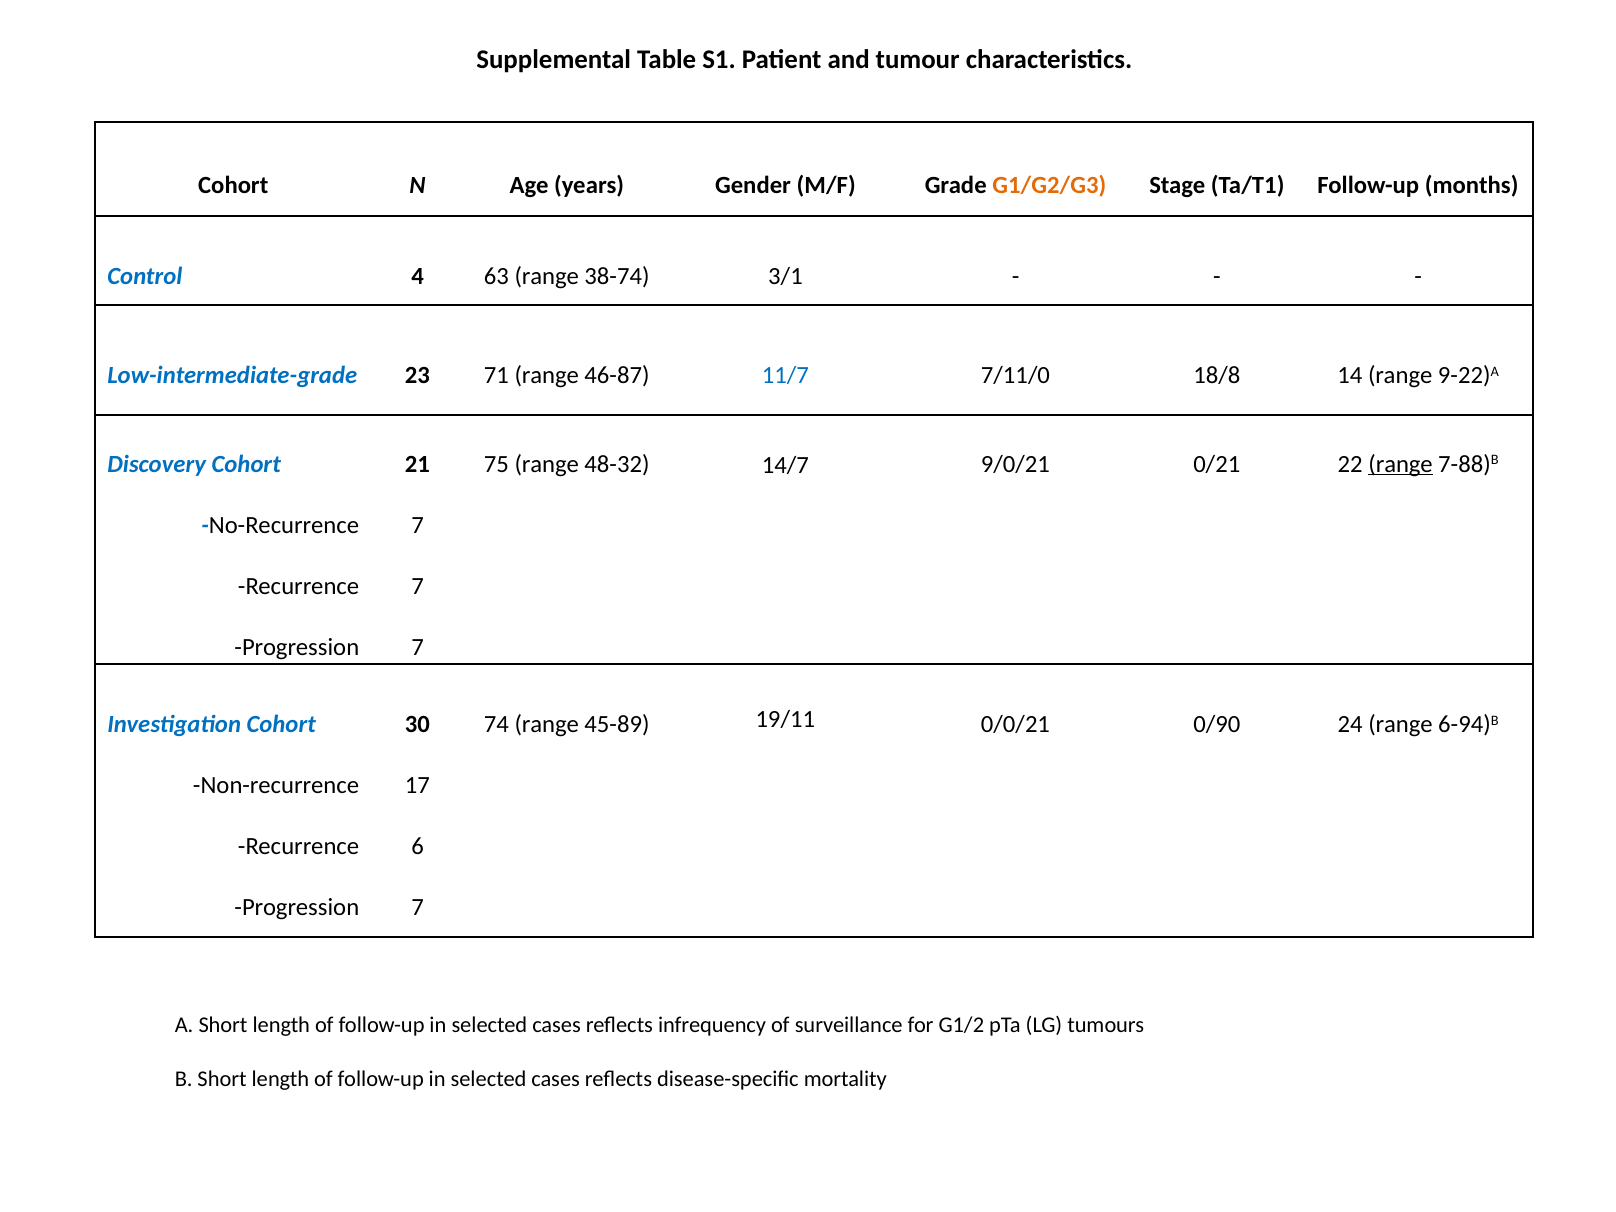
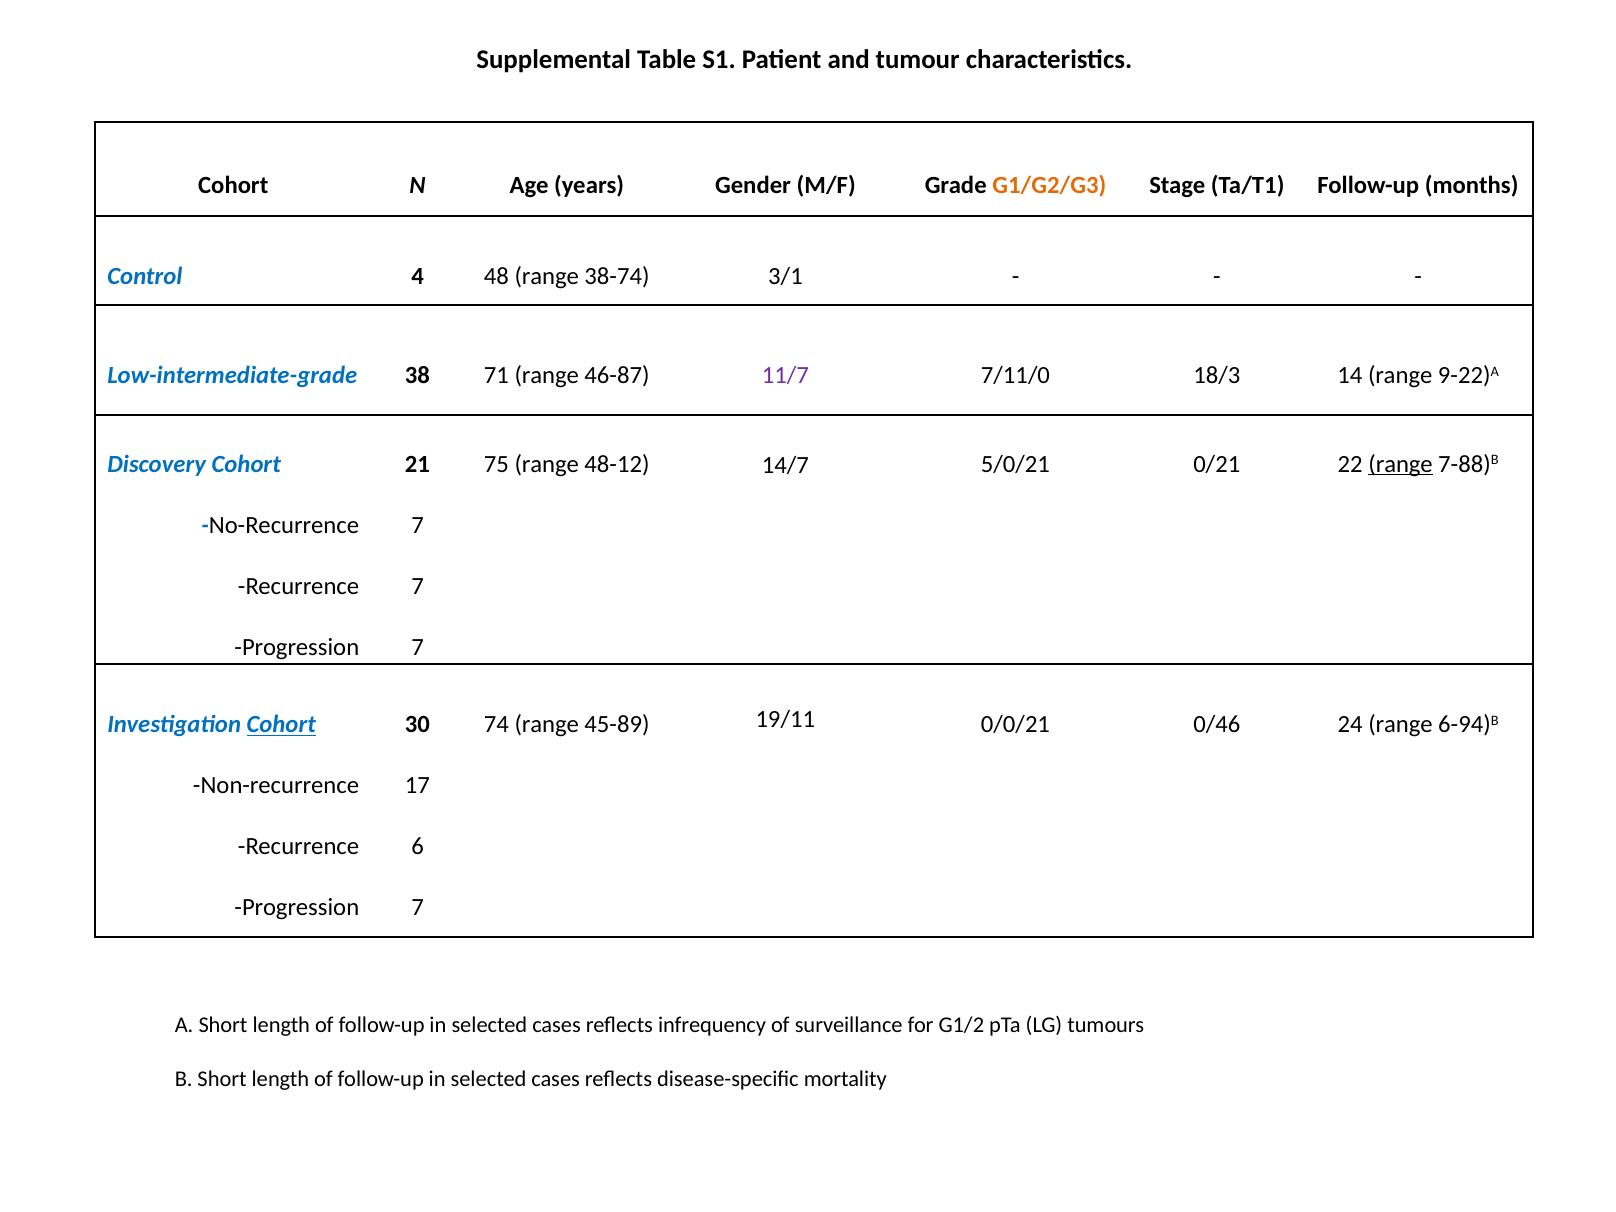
63: 63 -> 48 (496, 276)
23: 23 -> 38 (417, 376)
11/7 colour: blue -> purple (785, 376)
18/8: 18/8 -> 18/3 (1217, 376)
48-32: 48-32 -> 48-12 (617, 464)
9/0/21: 9/0/21 -> 5/0/21 (1015, 464)
Cohort underline: none -> present (281, 725)
0/90: 0/90 -> 0/46 (1217, 725)
